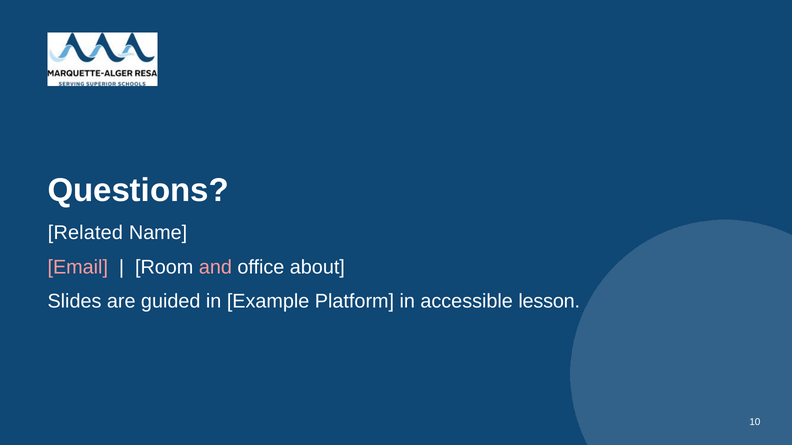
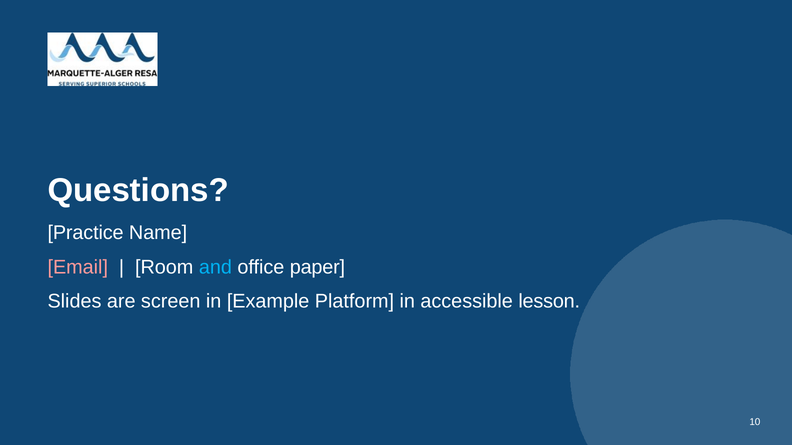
Related: Related -> Practice (86, 233)
and colour: pink -> light blue (215, 267)
about: about -> paper (317, 267)
guided: guided -> screen (171, 302)
